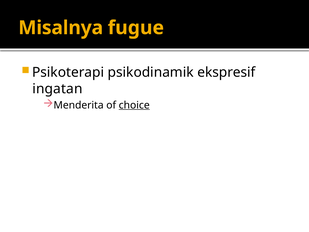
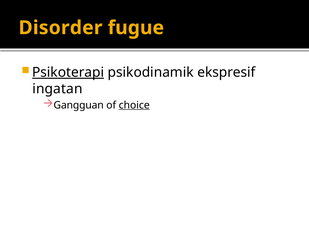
Misalnya: Misalnya -> Disorder (61, 28)
Psikoterapi underline: none -> present (68, 72)
Menderita: Menderita -> Gangguan (79, 105)
